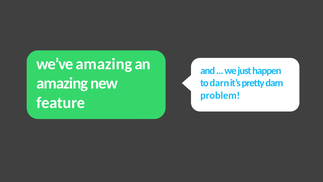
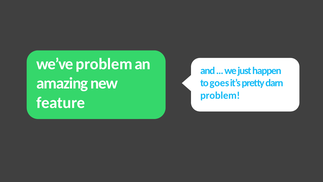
we’ve amazing: amazing -> problem (104, 64)
to darn: darn -> goes (219, 83)
